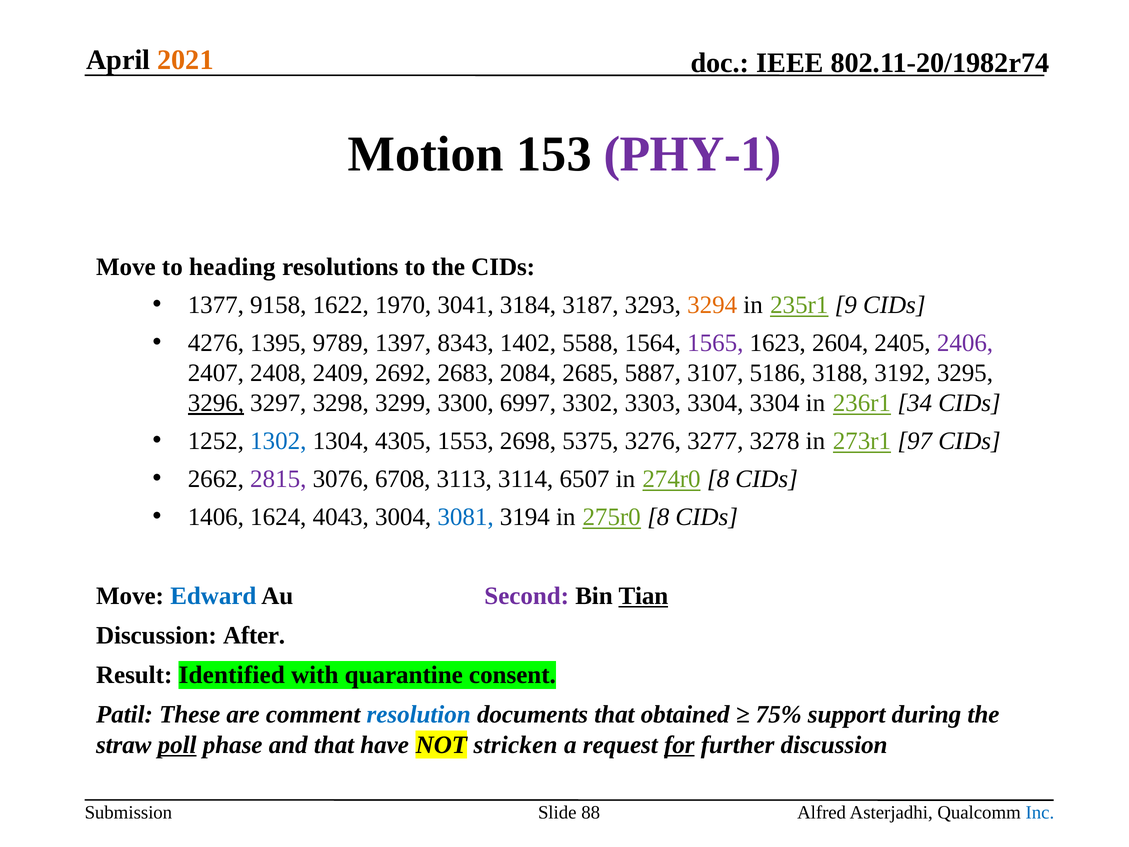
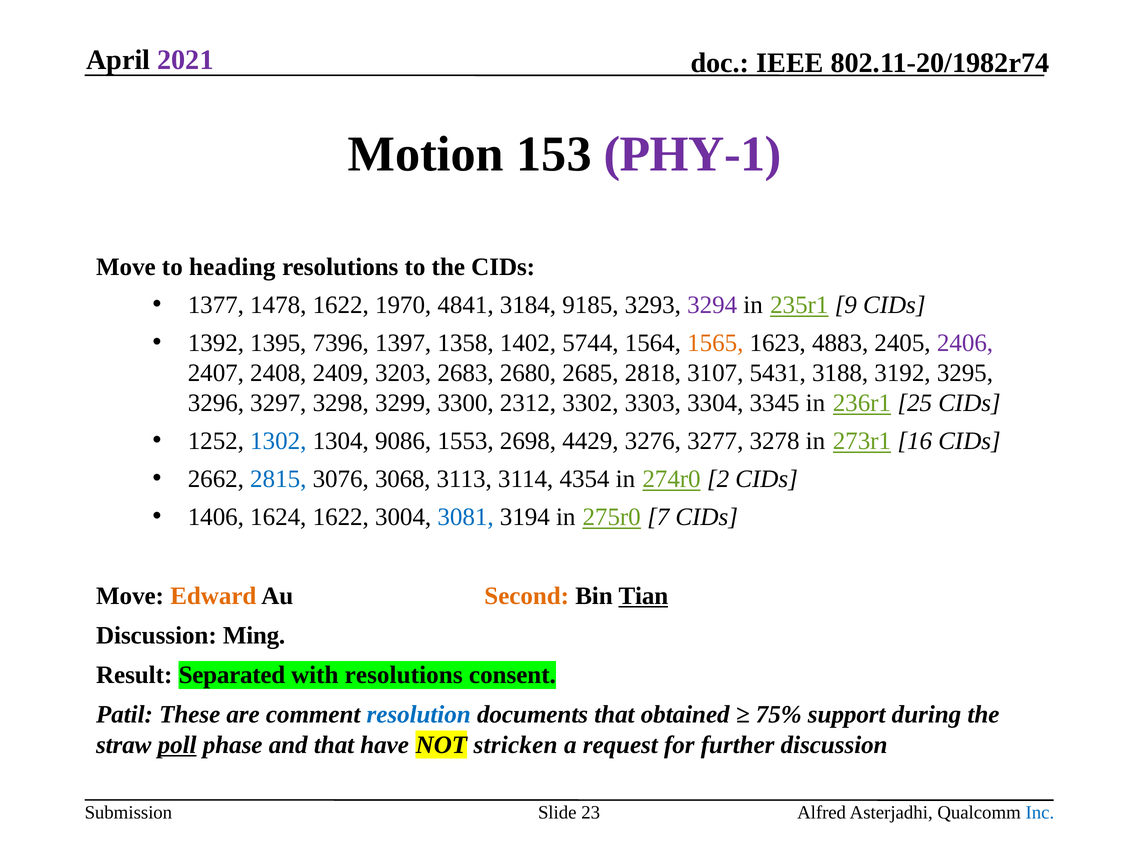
2021 colour: orange -> purple (185, 60)
9158: 9158 -> 1478 (278, 305)
3041: 3041 -> 4841 (466, 305)
3187: 3187 -> 9185 (590, 305)
3294 colour: orange -> purple (712, 305)
4276: 4276 -> 1392 (216, 343)
9789: 9789 -> 7396 (341, 343)
8343: 8343 -> 1358 (466, 343)
5588: 5588 -> 5744 (590, 343)
1565 colour: purple -> orange (715, 343)
2604: 2604 -> 4883 (840, 343)
2692: 2692 -> 3203 (403, 373)
2084: 2084 -> 2680 (528, 373)
5887: 5887 -> 2818 (653, 373)
5186: 5186 -> 5431 (778, 373)
3296 underline: present -> none (216, 403)
6997: 6997 -> 2312 (528, 403)
3304 3304: 3304 -> 3345 (775, 403)
34: 34 -> 25 (915, 403)
4305: 4305 -> 9086 (403, 441)
5375: 5375 -> 4429 (590, 441)
97: 97 -> 16 (915, 441)
2815 colour: purple -> blue (278, 479)
6708: 6708 -> 3068 (403, 479)
6507: 6507 -> 4354 (585, 479)
274r0 8: 8 -> 2 (718, 479)
1624 4043: 4043 -> 1622 (341, 517)
275r0 8: 8 -> 7 (658, 517)
Edward colour: blue -> orange (213, 596)
Second colour: purple -> orange (527, 596)
After: After -> Ming (254, 635)
Identified: Identified -> Separated (232, 675)
with quarantine: quarantine -> resolutions (404, 675)
for underline: present -> none (679, 745)
88: 88 -> 23 (591, 812)
